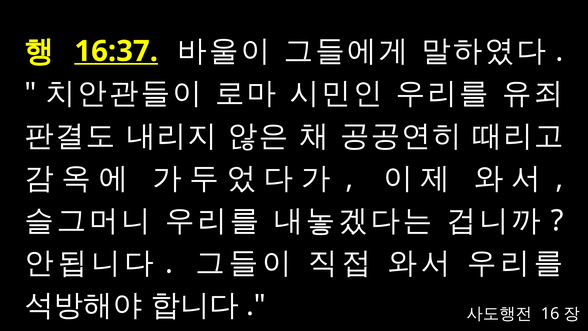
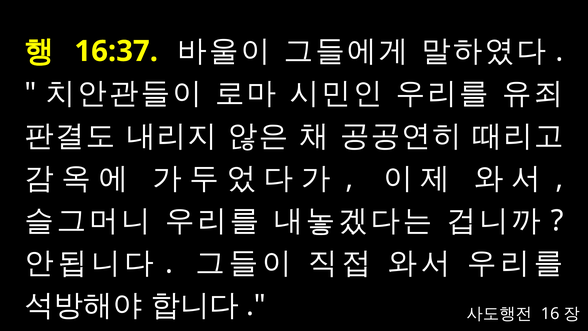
16:37 underline: present -> none (116, 51)
